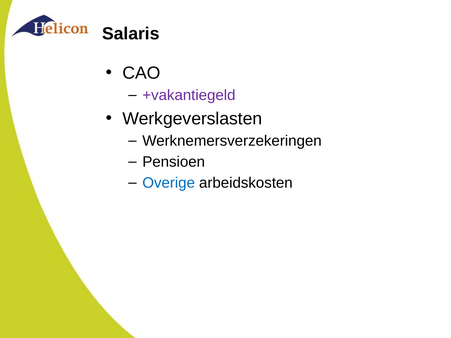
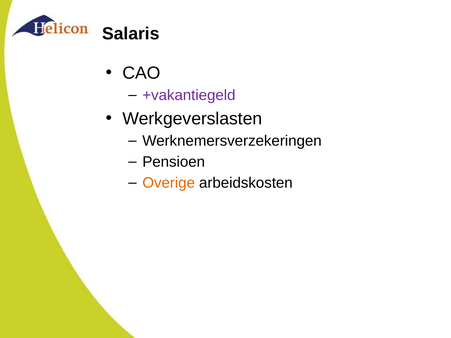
Overige colour: blue -> orange (169, 183)
